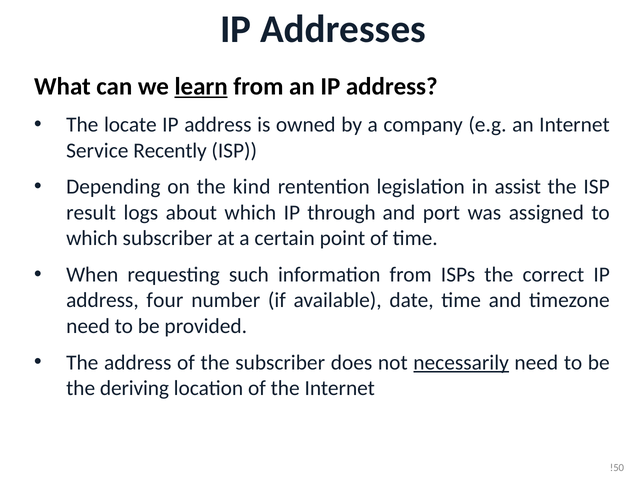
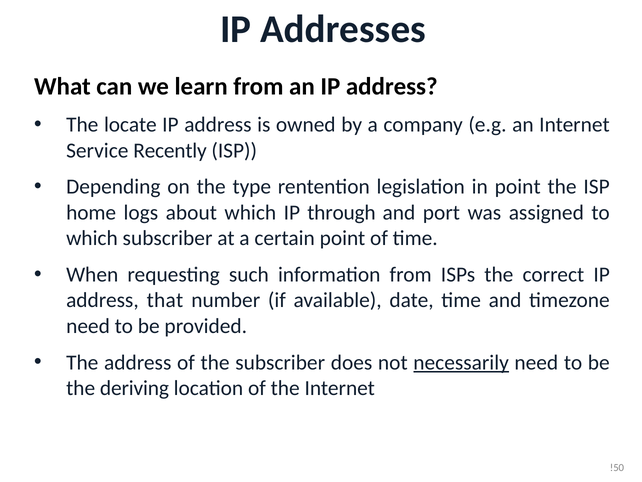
learn underline: present -> none (201, 86)
kind: kind -> type (252, 187)
in assist: assist -> point (518, 187)
result: result -> home (91, 212)
four: four -> that (165, 300)
